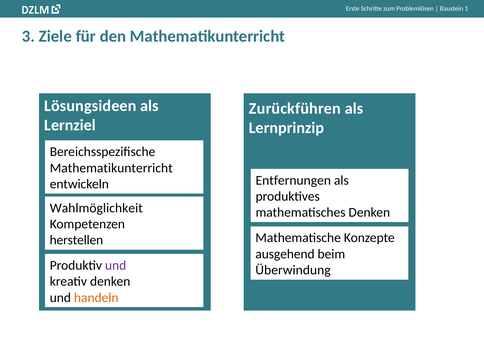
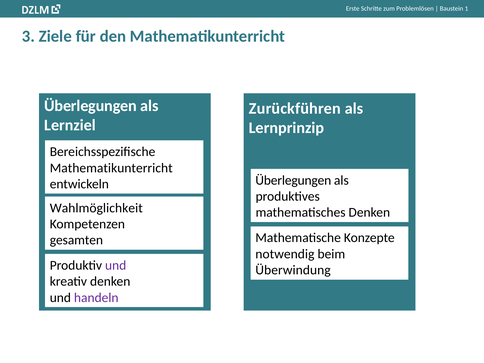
Lösungsideen: Lösungsideen -> Überlegungen (91, 106)
Entfernungen: Entfernungen -> Überlegungen (293, 180)
herstellen: herstellen -> gesamten (76, 240)
ausgehend: ausgehend -> notwendig (285, 254)
handeln colour: orange -> purple (96, 298)
